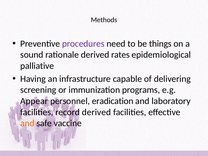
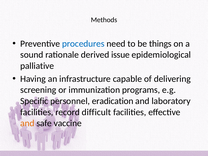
procedures colour: purple -> blue (83, 44)
rates: rates -> issue (120, 55)
Appear: Appear -> Specific (34, 101)
record derived: derived -> difficult (96, 112)
